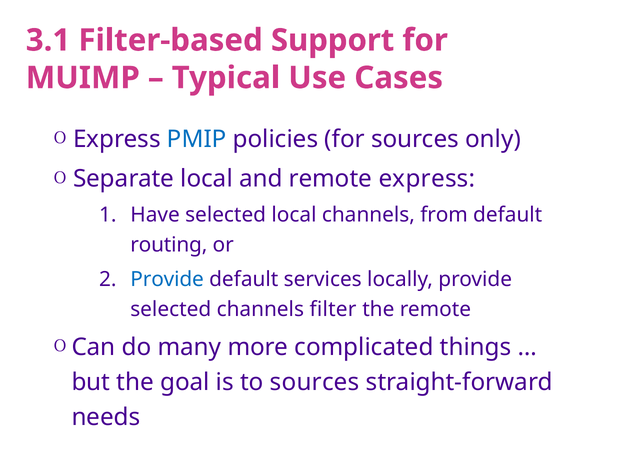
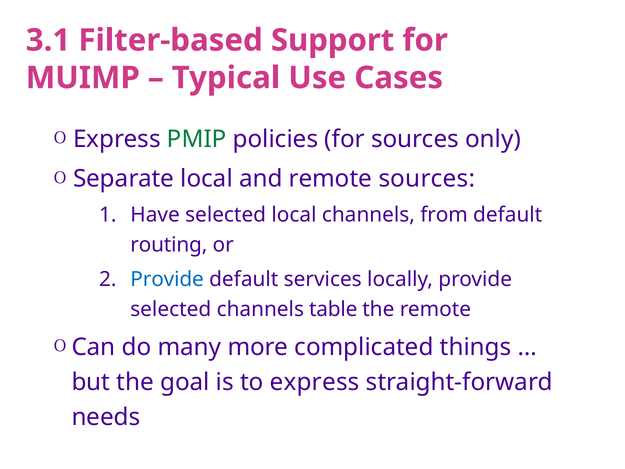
PMIP colour: blue -> green (197, 139)
remote express: express -> sources (427, 179)
filter: filter -> table (333, 309)
to sources: sources -> express (315, 382)
